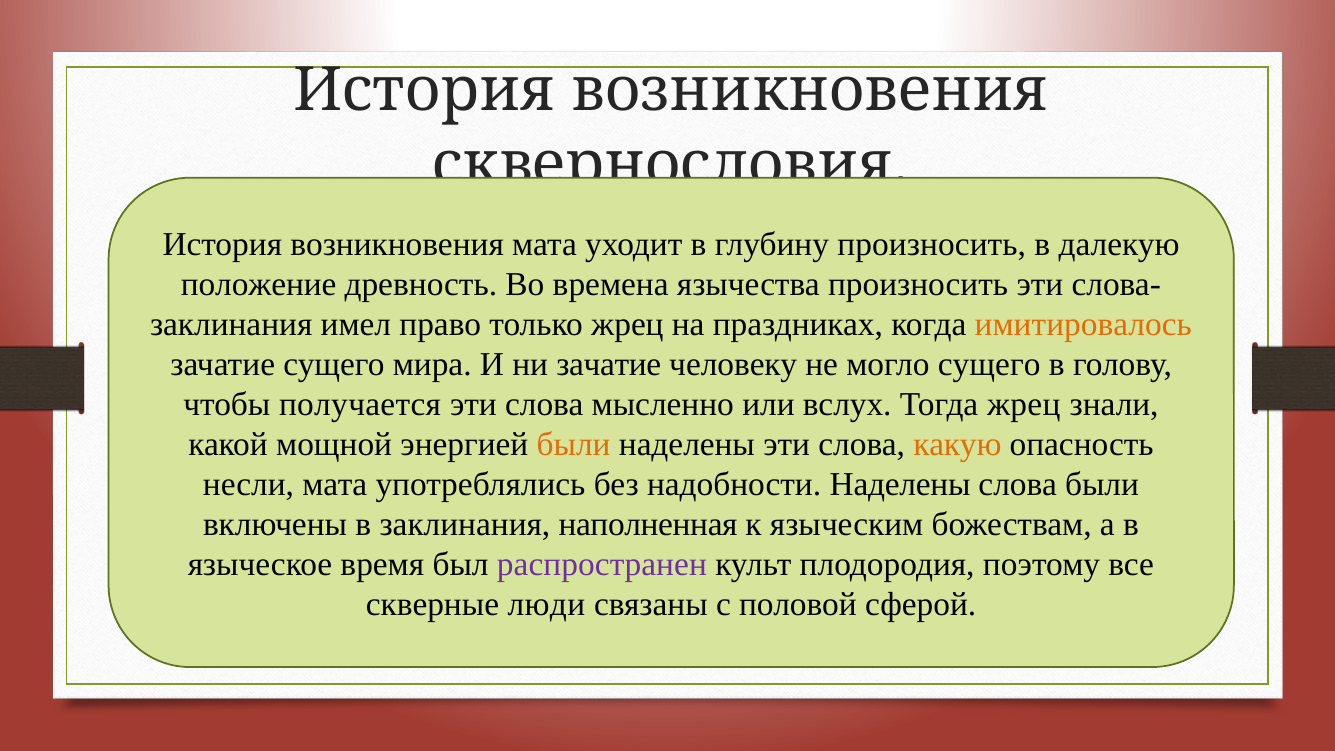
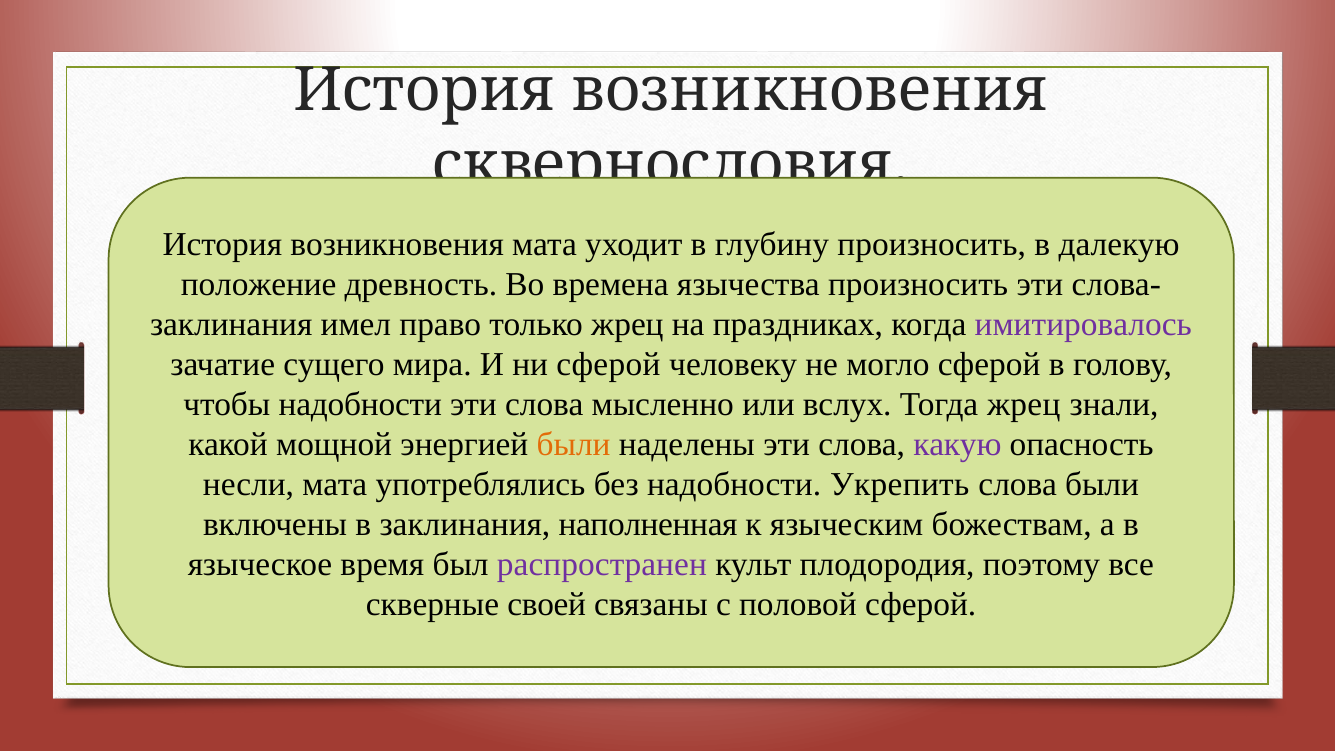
имитировалось colour: orange -> purple (1083, 325)
ни зачатие: зачатие -> сферой (608, 365)
могло сущего: сущего -> сферой (989, 365)
чтобы получается: получается -> надобности (360, 405)
какую colour: orange -> purple (957, 445)
надобности Наделены: Наделены -> Укрепить (900, 485)
люди: люди -> своей (547, 605)
